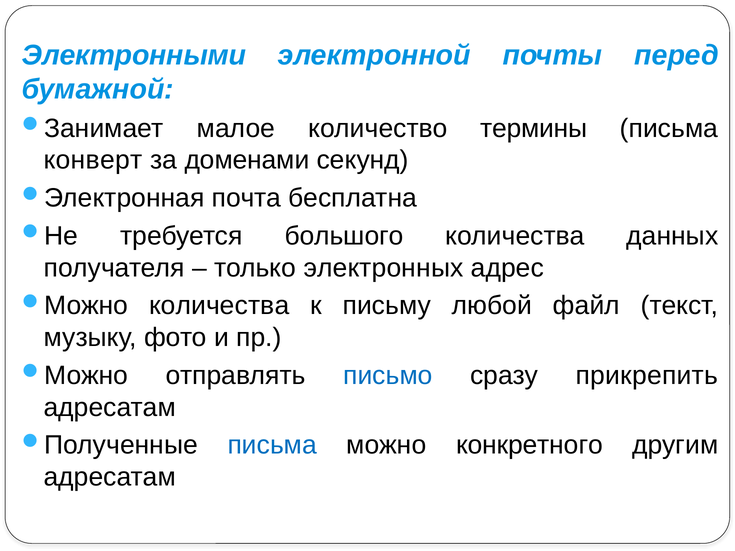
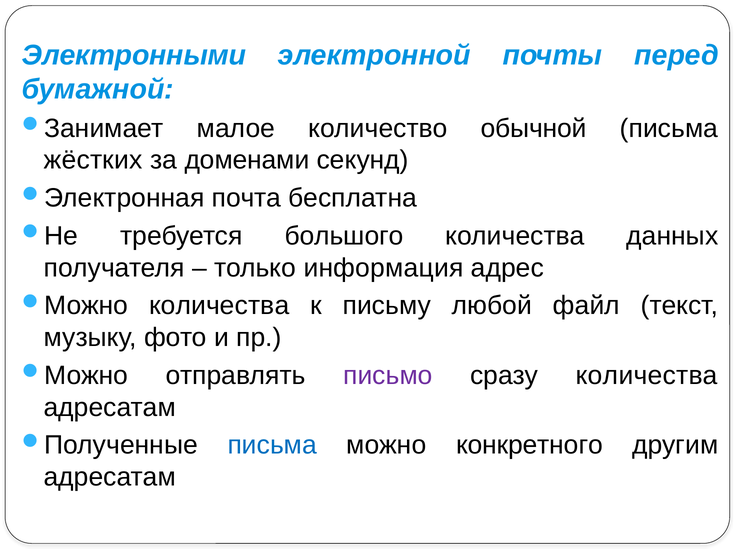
термины: термины -> обычной (534, 128)
конверт: конверт -> жёстких (93, 160)
электронных: электронных -> информация (383, 268)
письмо colour: blue -> purple (388, 376)
сразу прикрепить: прикрепить -> количества (647, 376)
